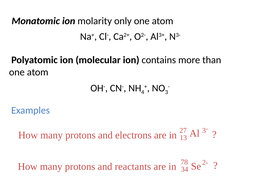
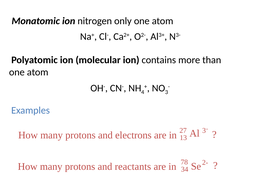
molarity: molarity -> nitrogen (95, 21)
